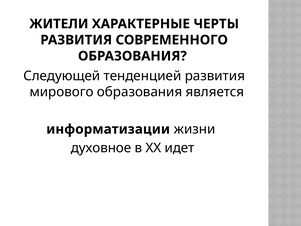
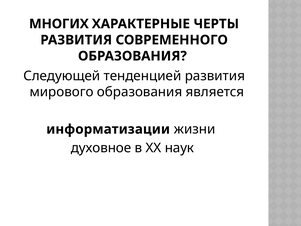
ЖИТЕЛИ: ЖИТЕЛИ -> МНОГИХ (59, 24)
идет: идет -> наук (179, 148)
